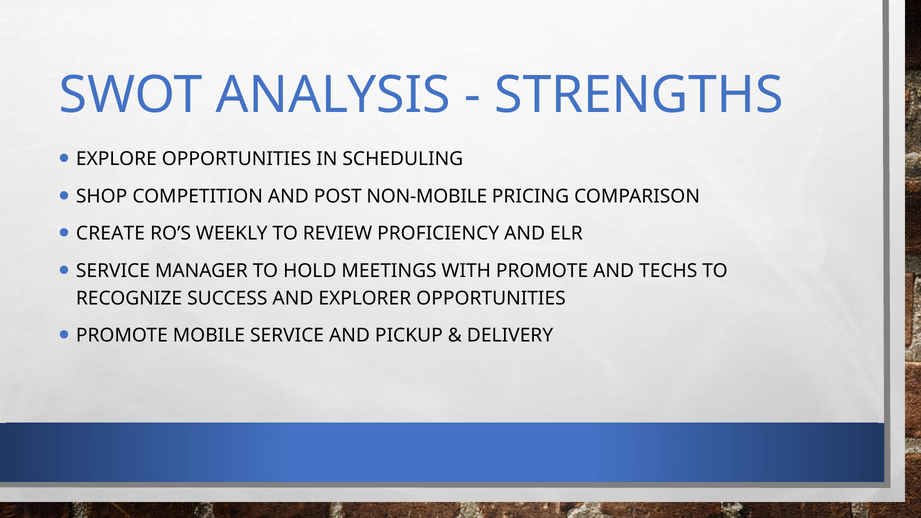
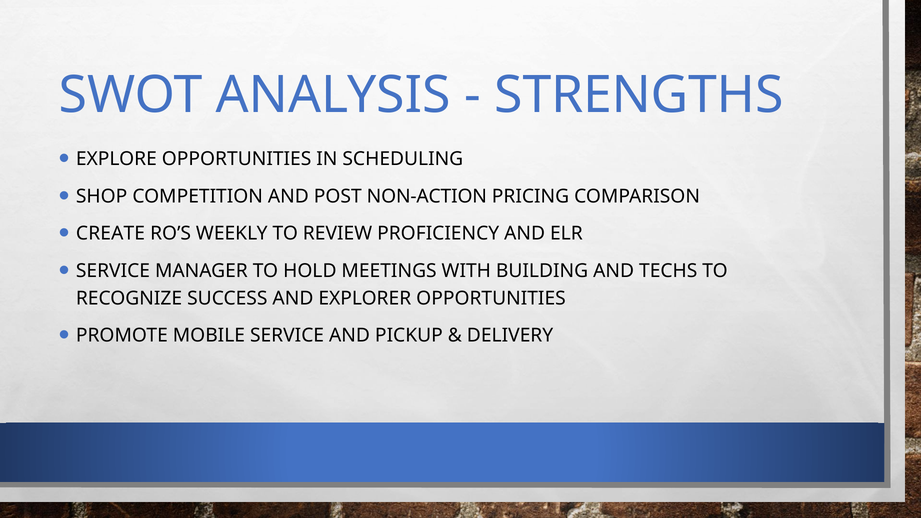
NON-MOBILE: NON-MOBILE -> NON-ACTION (427, 196)
WITH PROMOTE: PROMOTE -> BUILDING (542, 271)
